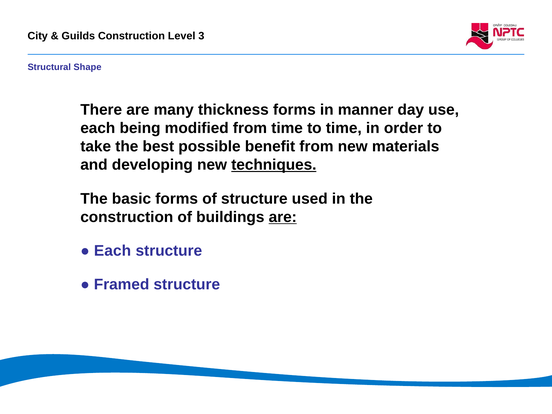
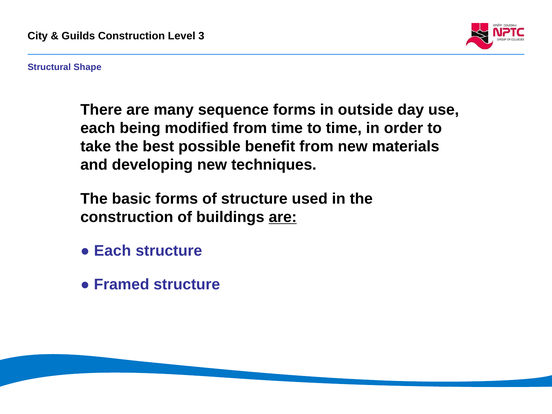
thickness: thickness -> sequence (233, 110)
manner: manner -> outside (366, 110)
techniques underline: present -> none (274, 165)
